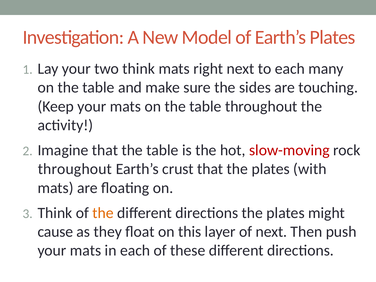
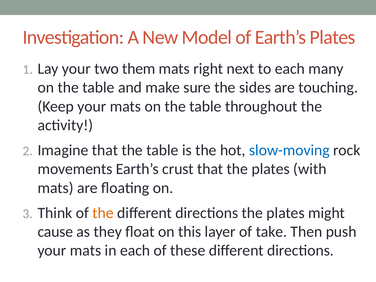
two think: think -> them (139, 69)
slow-moving colour: red -> blue (289, 150)
throughout: throughout -> movements (75, 169)
of next: next -> take (271, 232)
